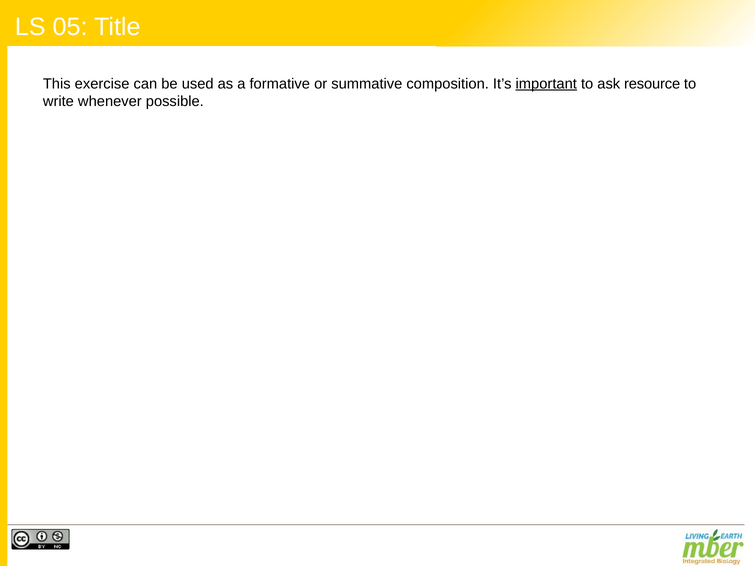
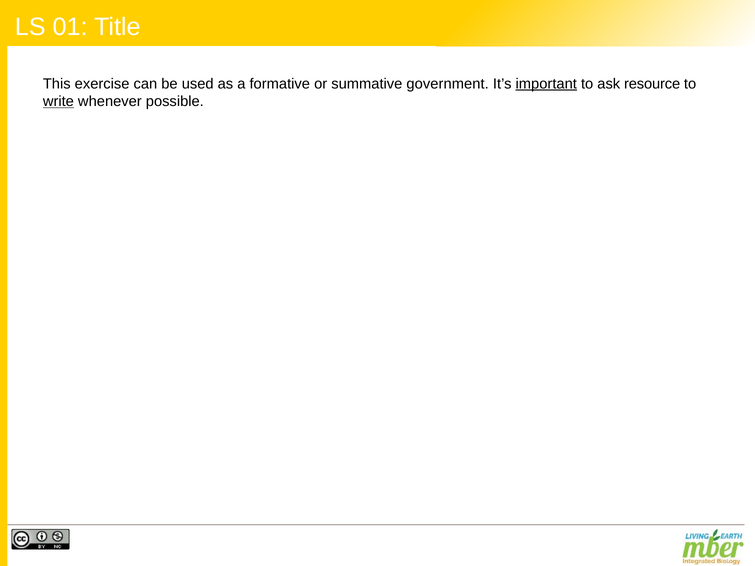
05: 05 -> 01 (70, 27)
composition: composition -> government (448, 84)
write underline: none -> present (58, 102)
